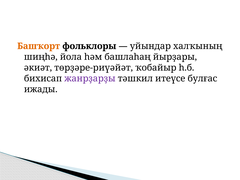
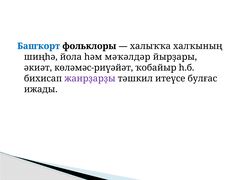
Башҡорт colour: orange -> blue (39, 46)
уйындар: уйындар -> халыҡҡа (150, 46)
башлаһаң: башлаһаң -> мәҡәлдәр (128, 57)
төрҙәре-риүәйәт: төрҙәре-риүәйәт -> көләмәс-риүәйәт (94, 68)
